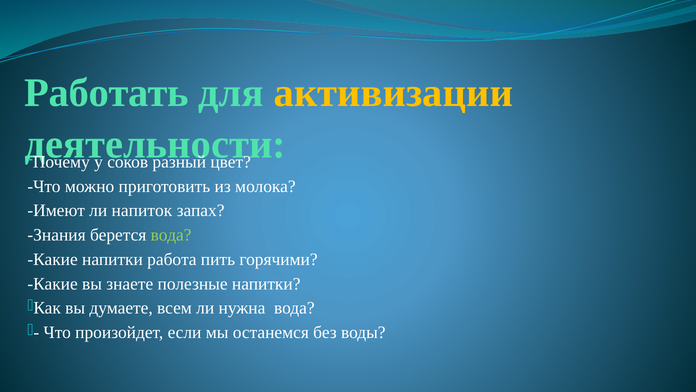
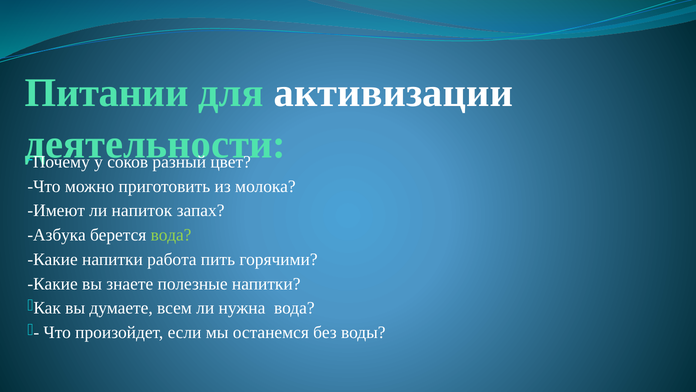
Работать: Работать -> Питании (107, 93)
активизации colour: yellow -> white (393, 93)
Знания: Знания -> Азбука (57, 235)
